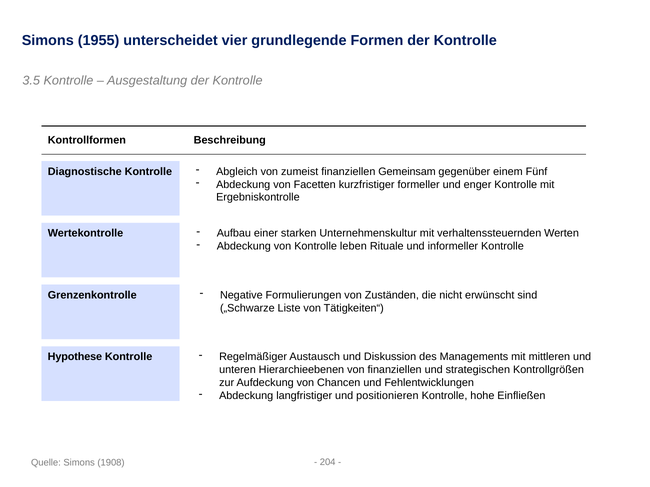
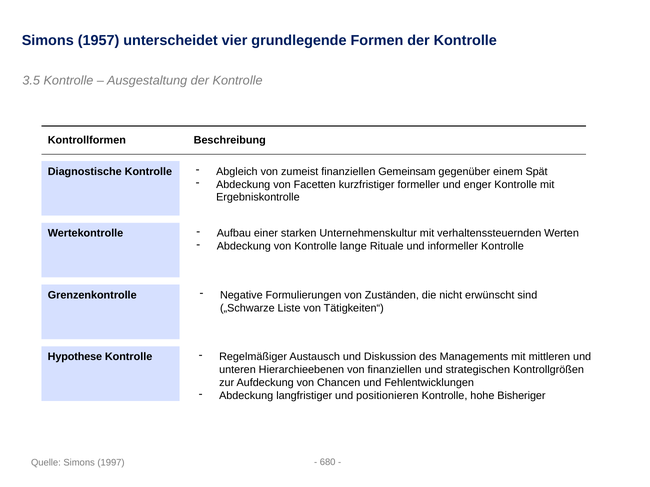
1955: 1955 -> 1957 (99, 40)
Fünf: Fünf -> Spät (537, 172)
leben: leben -> lange (353, 246)
Einfließen: Einfließen -> Bisheriger (521, 396)
204: 204 -> 680 (328, 463)
1908: 1908 -> 1997 (111, 463)
